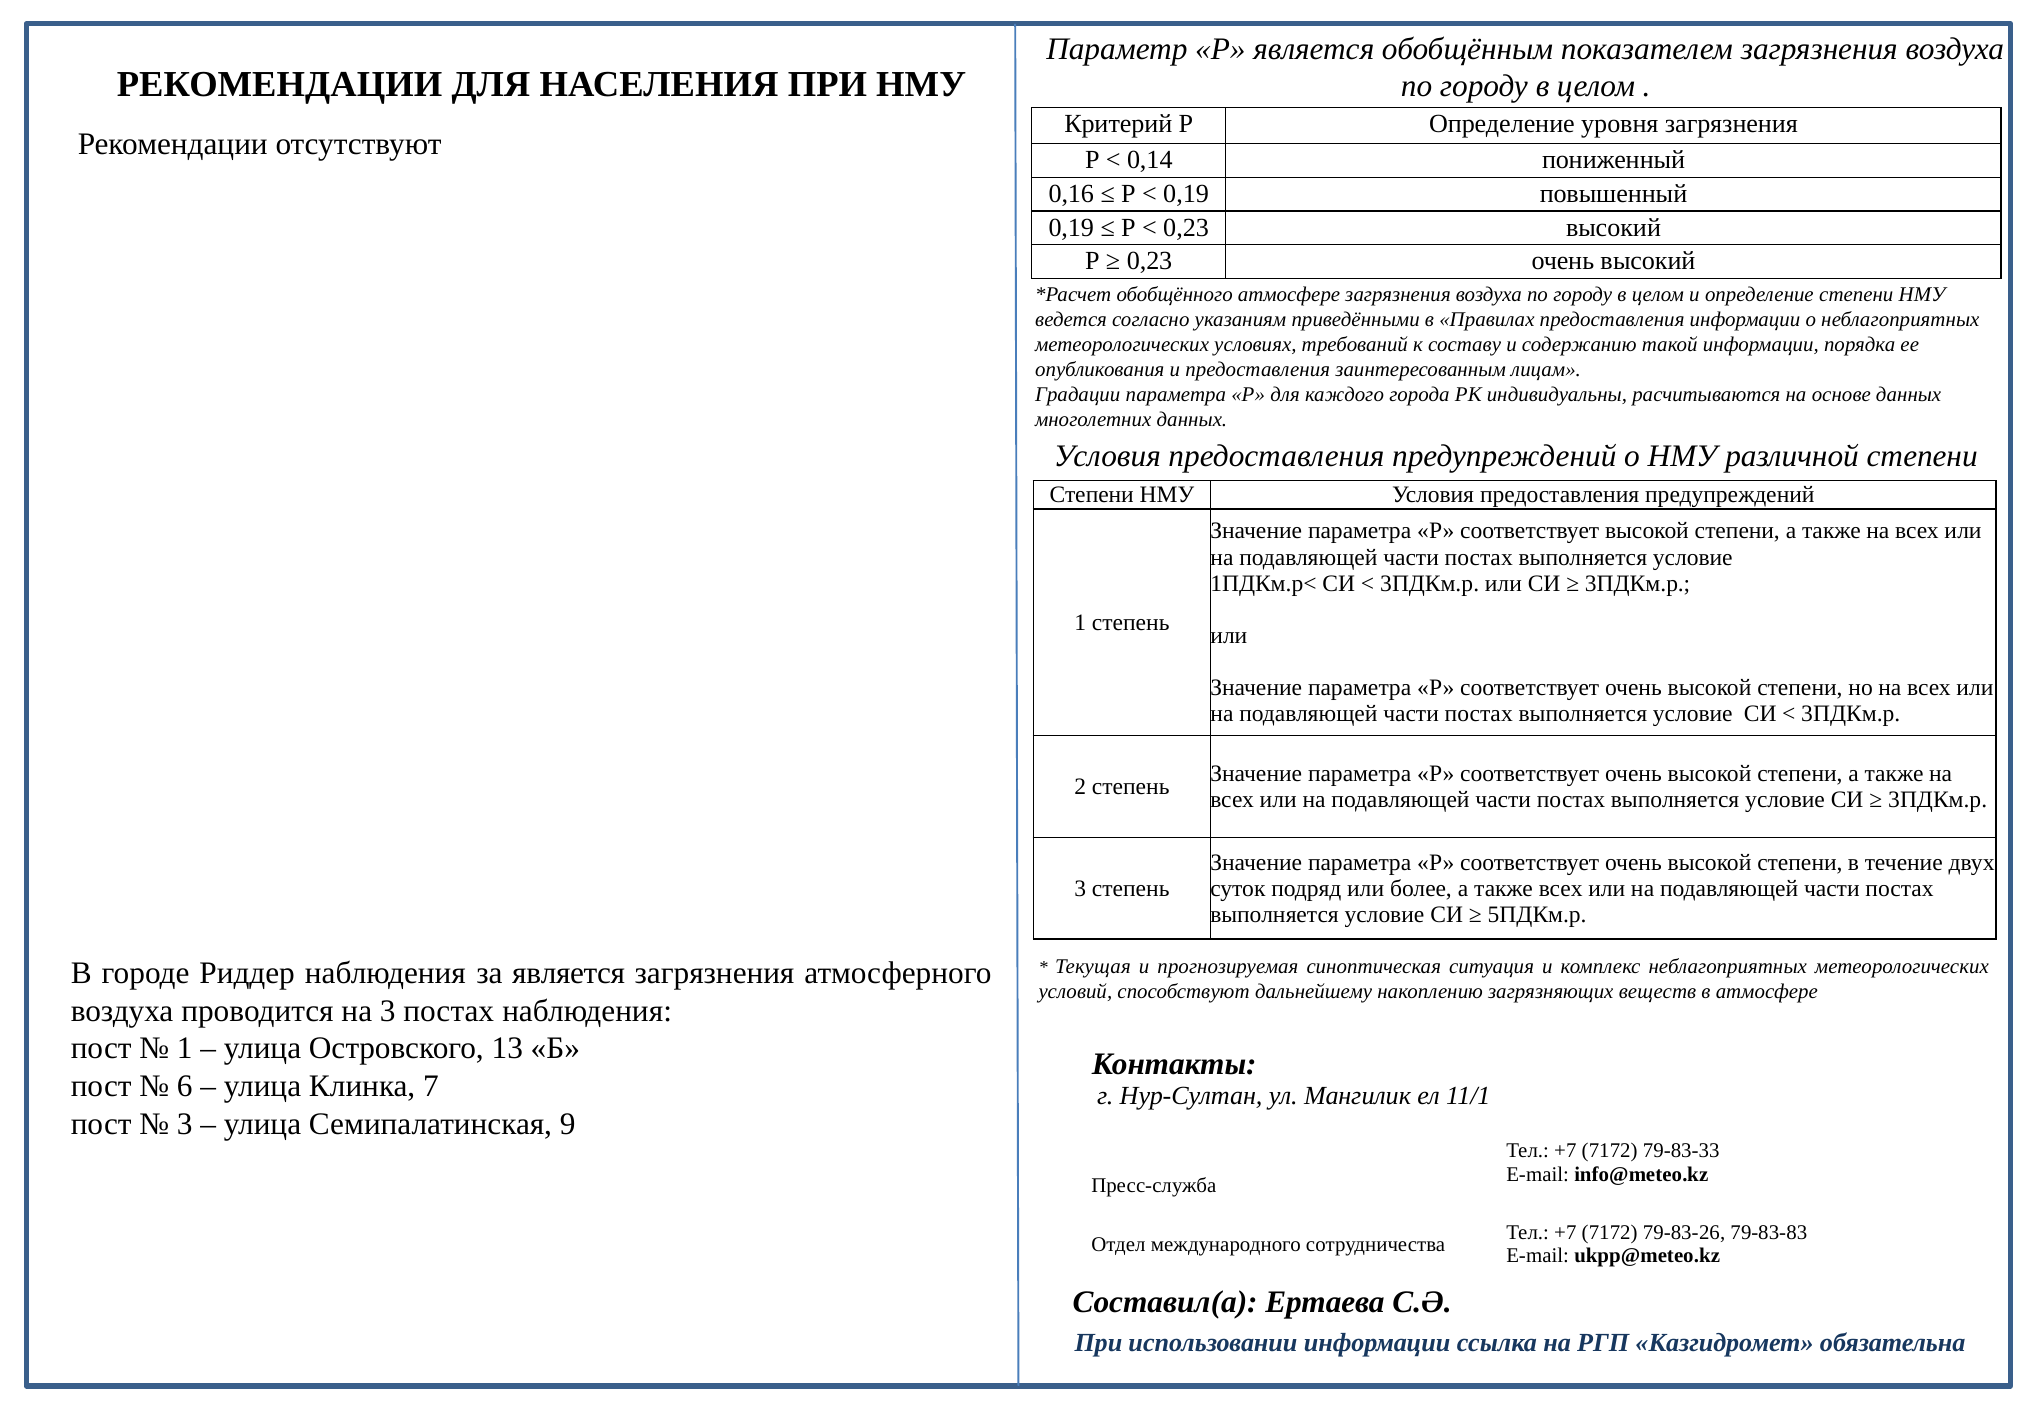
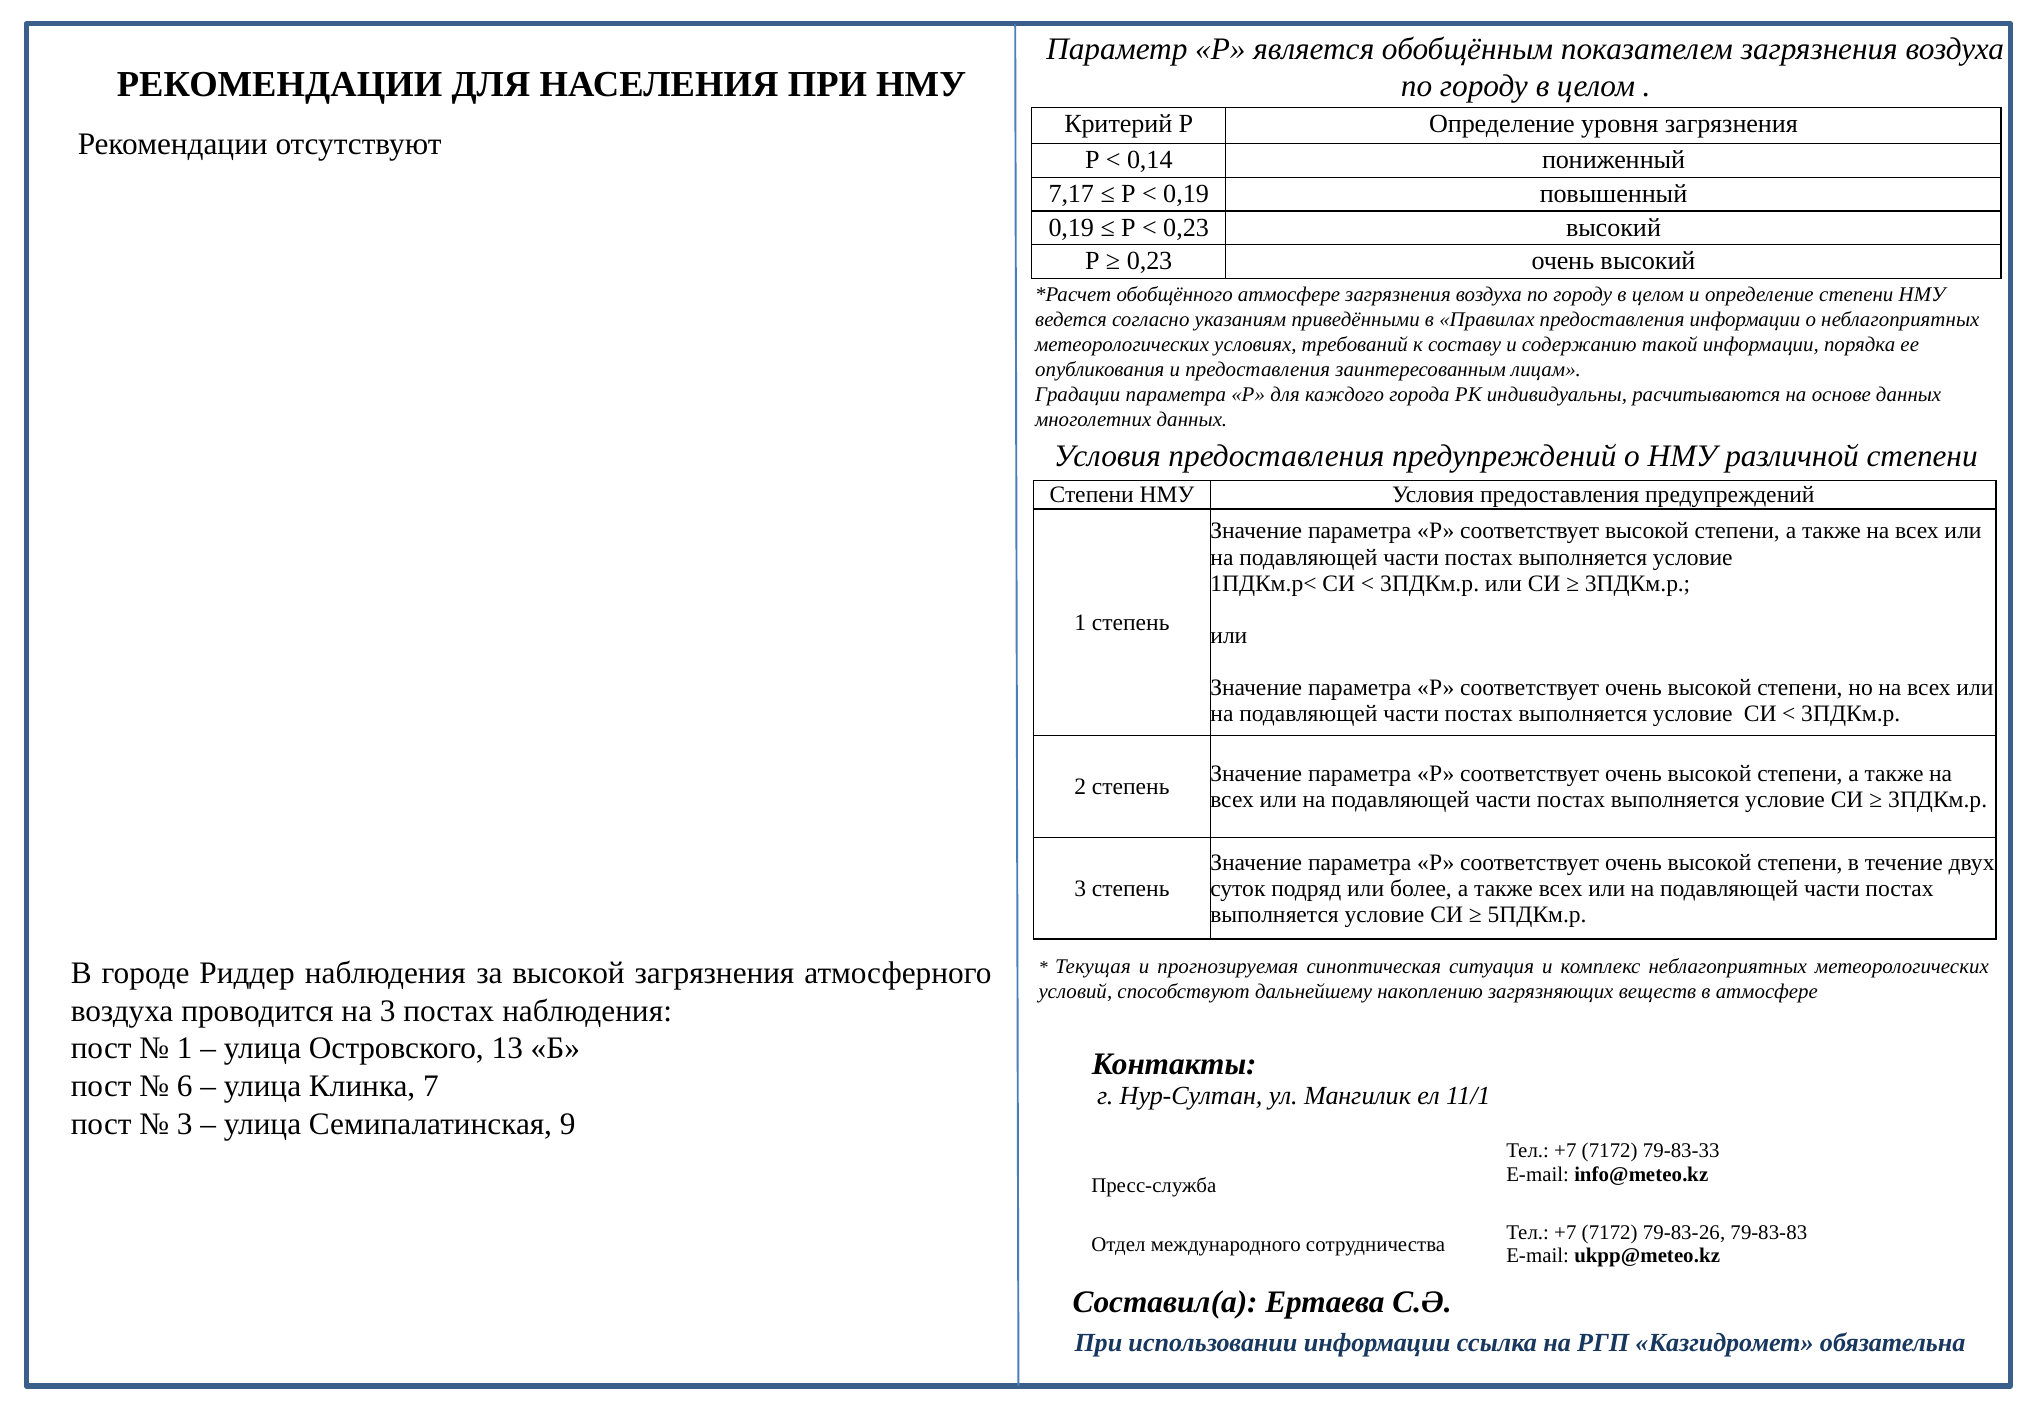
0,16: 0,16 -> 7,17 (1071, 194)
за является: является -> высокой (568, 973)
